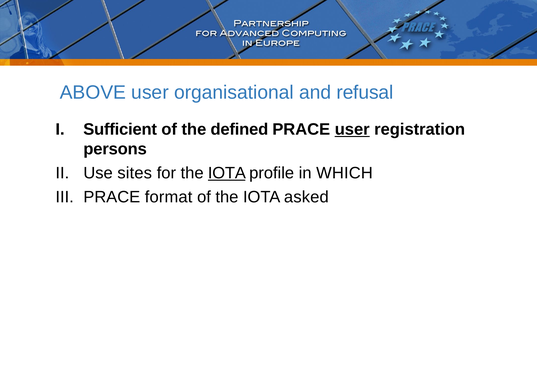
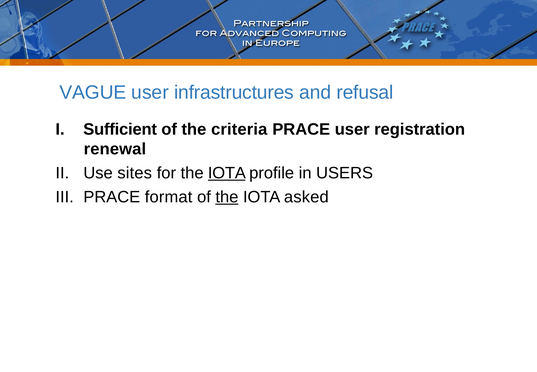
ABOVE: ABOVE -> VAGUE (93, 92)
organisational: organisational -> infrastructures (234, 92)
defined: defined -> criteria (239, 129)
user underline: present -> none (352, 129)
persons: persons -> renewal (115, 149)
WHICH: WHICH -> USERS (345, 173)
the underline: none -> present (227, 197)
